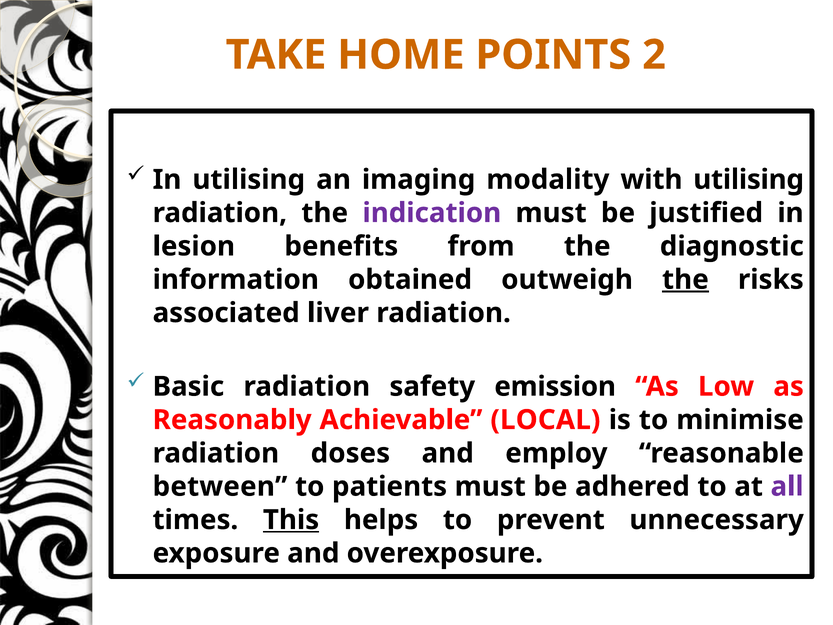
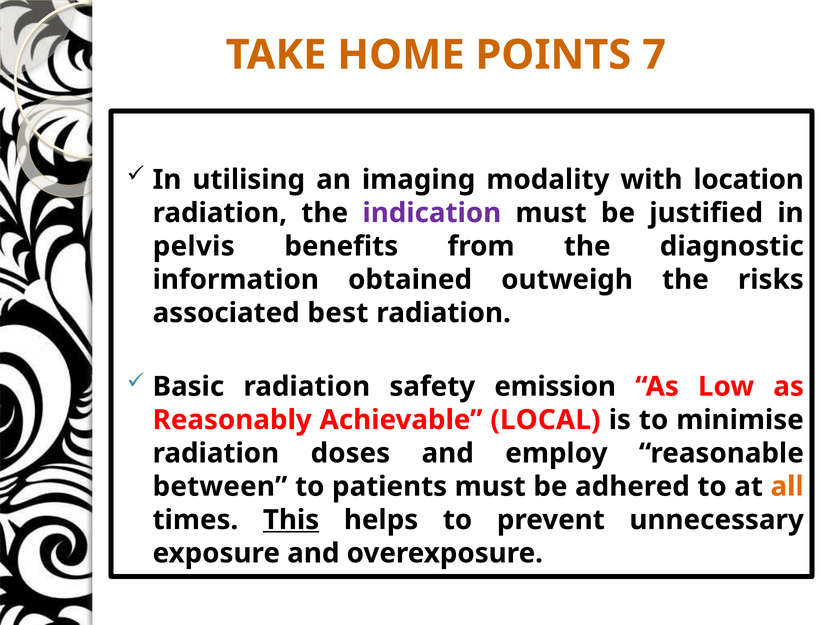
2: 2 -> 7 (654, 55)
with utilising: utilising -> location (749, 180)
lesion: lesion -> pelvis (194, 246)
the underline: present -> none (685, 279)
liver: liver -> best (338, 313)
all colour: purple -> orange (787, 486)
